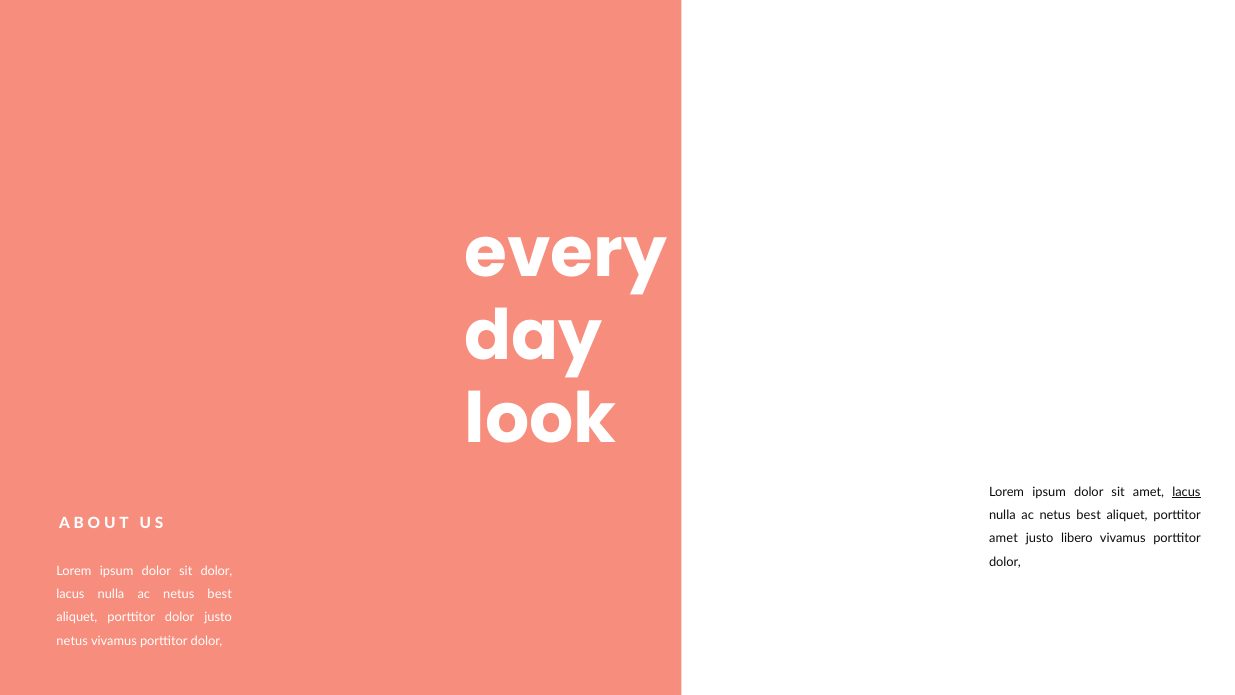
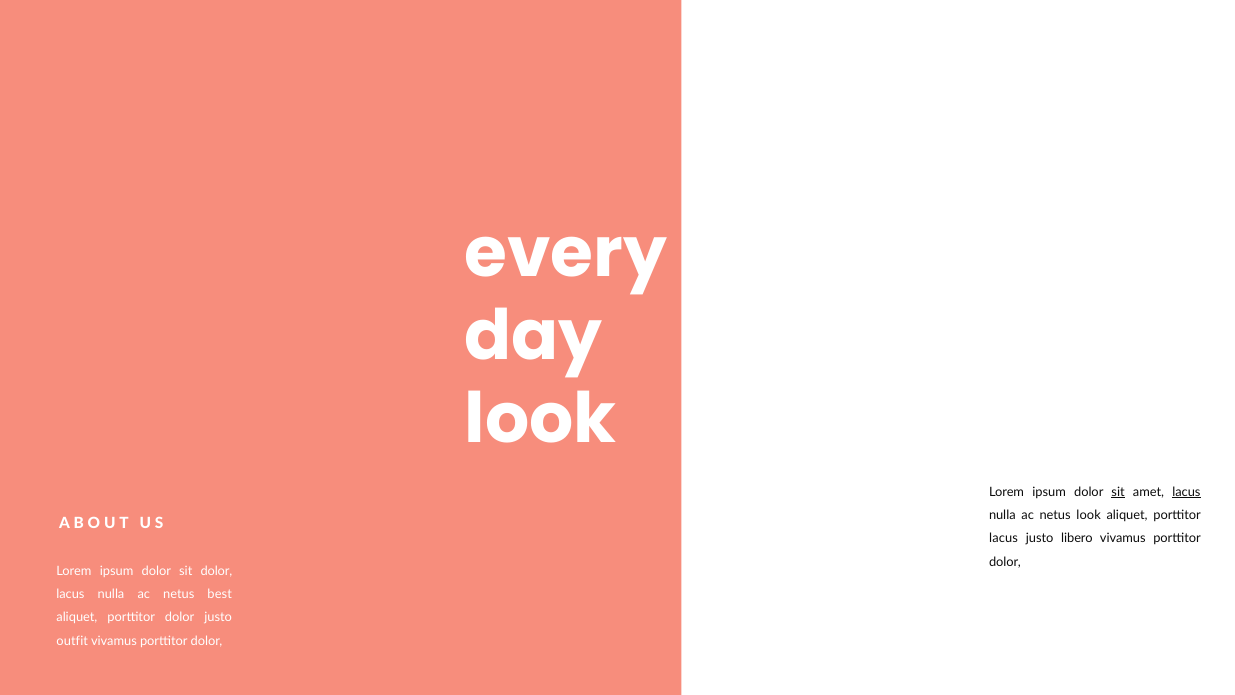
sit underline: none -> present (1118, 492)
best: best -> look (1089, 515)
amet: amet -> lacus (1004, 538)
netus: netus -> outfit (72, 641)
